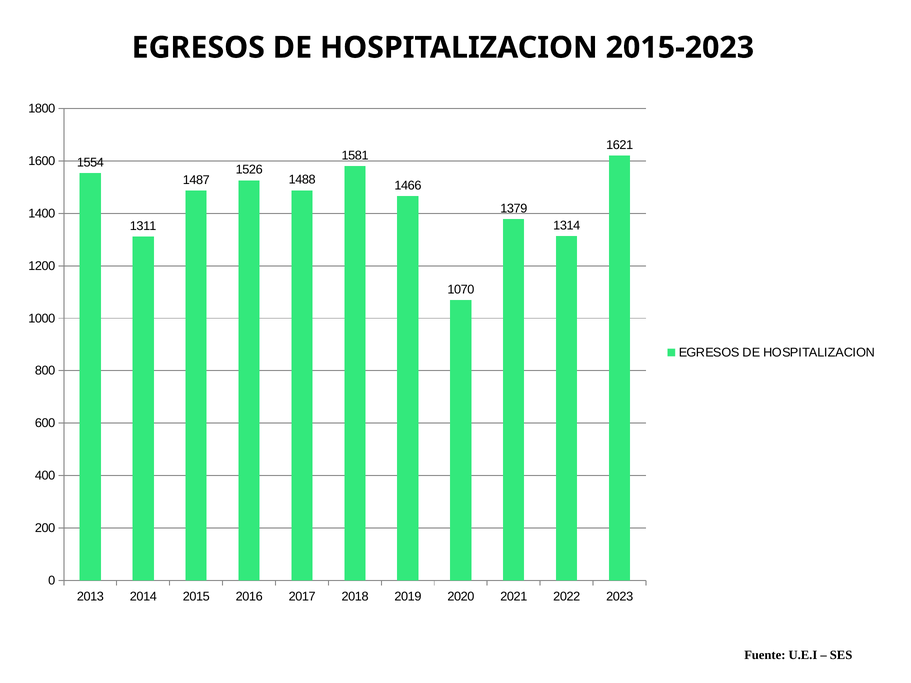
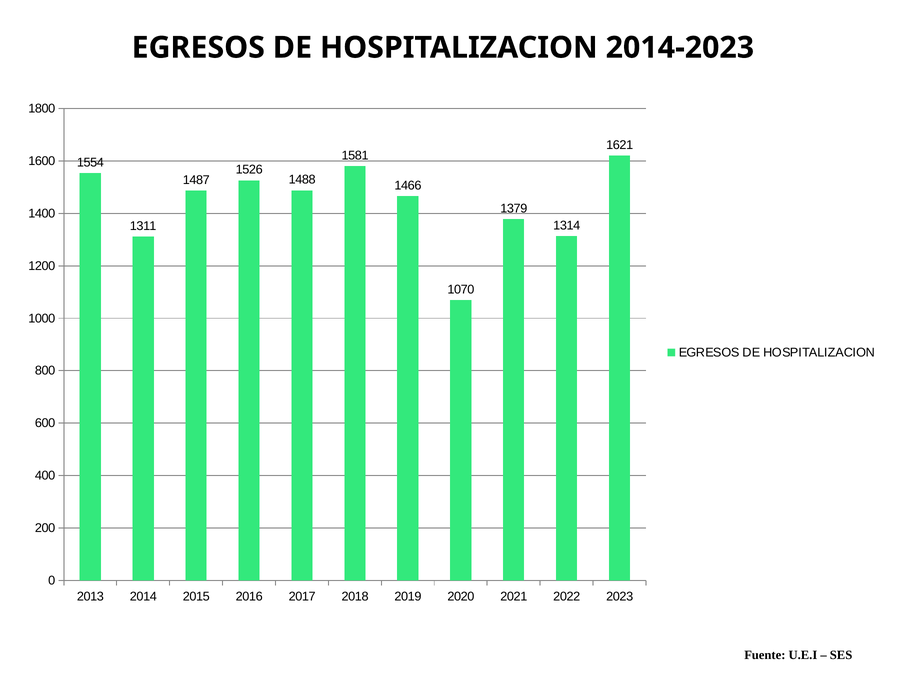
2015-2023: 2015-2023 -> 2014-2023 (680, 48)
